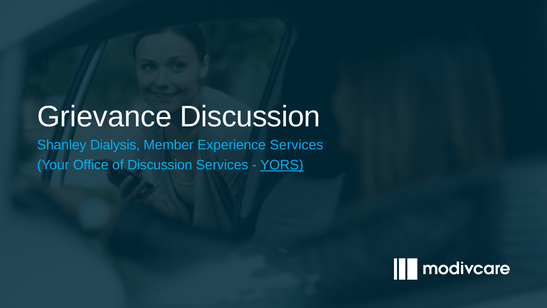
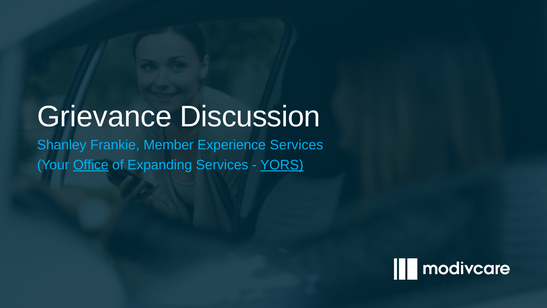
Dialysis: Dialysis -> Frankie (115, 145)
Office underline: none -> present (91, 165)
of Discussion: Discussion -> Expanding (160, 165)
